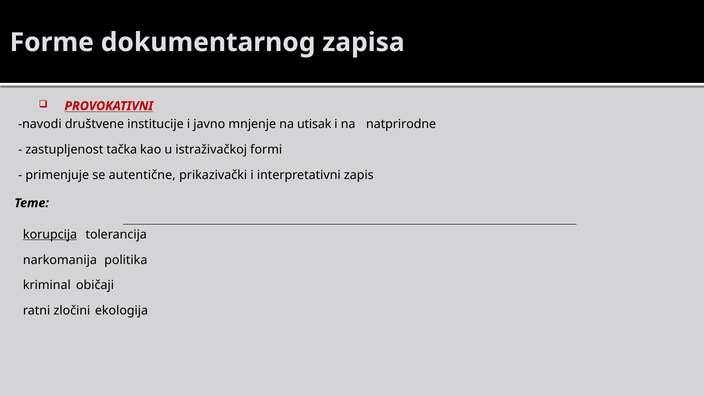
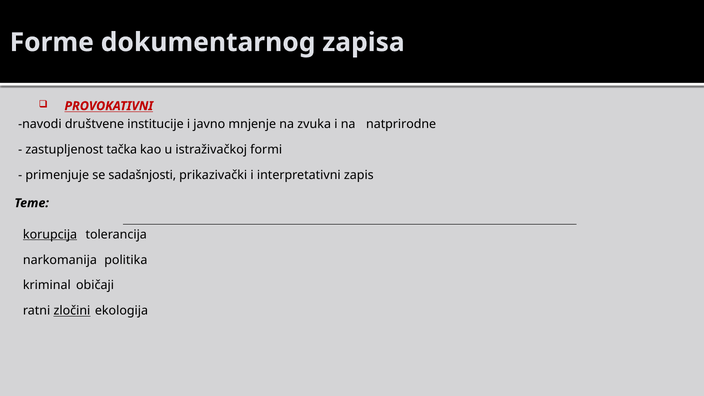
utisak: utisak -> zvuka (314, 124)
autentične: autentične -> sadašnjosti (142, 175)
zločini underline: none -> present (72, 311)
